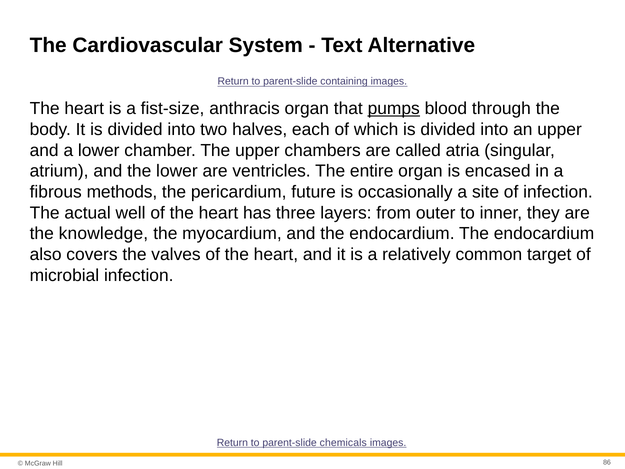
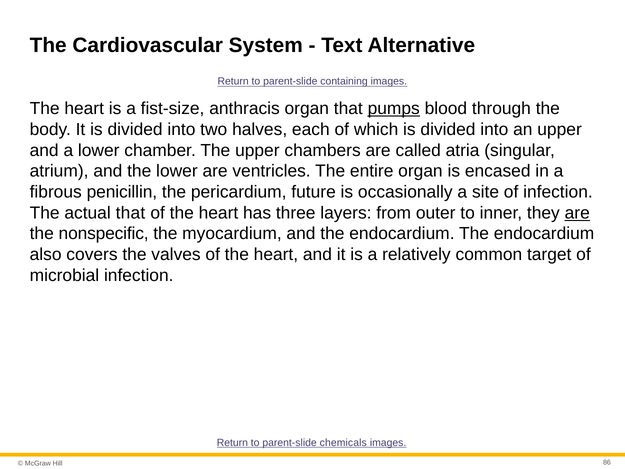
methods: methods -> penicillin (122, 192)
actual well: well -> that (130, 213)
are underline: none -> present (577, 213)
knowledge: knowledge -> nonspecific (104, 234)
